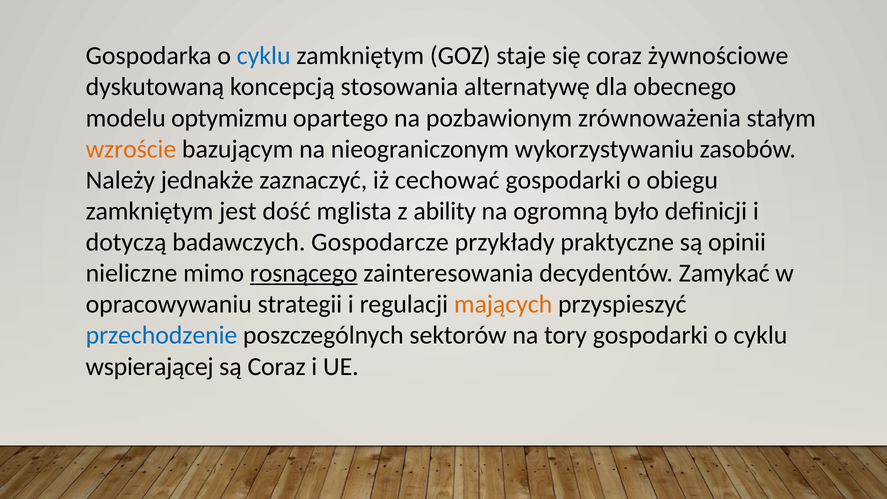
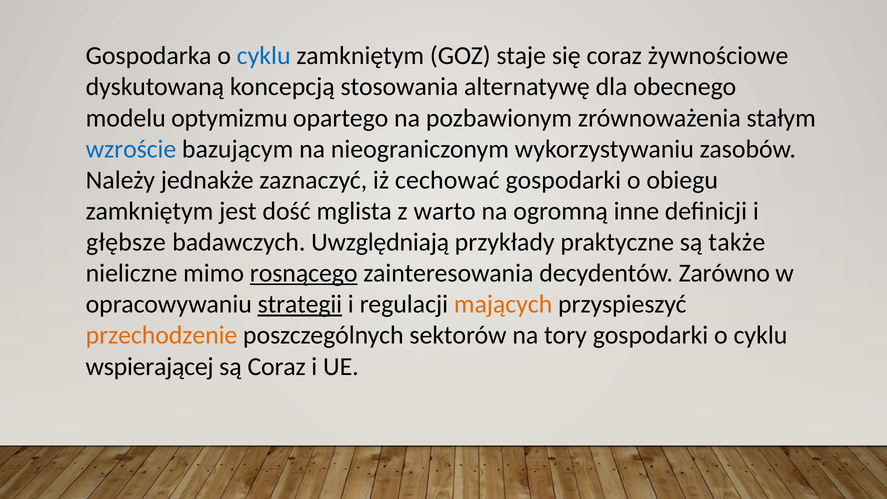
wzroście colour: orange -> blue (131, 149)
ability: ability -> warto (445, 211)
było: było -> inne (636, 211)
dotyczą: dotyczą -> głębsze (126, 242)
Gospodarcze: Gospodarcze -> Uwzględniają (380, 242)
opinii: opinii -> także (737, 242)
Zamykać: Zamykać -> Zarówno (724, 273)
strategii underline: none -> present (300, 304)
przechodzenie colour: blue -> orange (162, 335)
